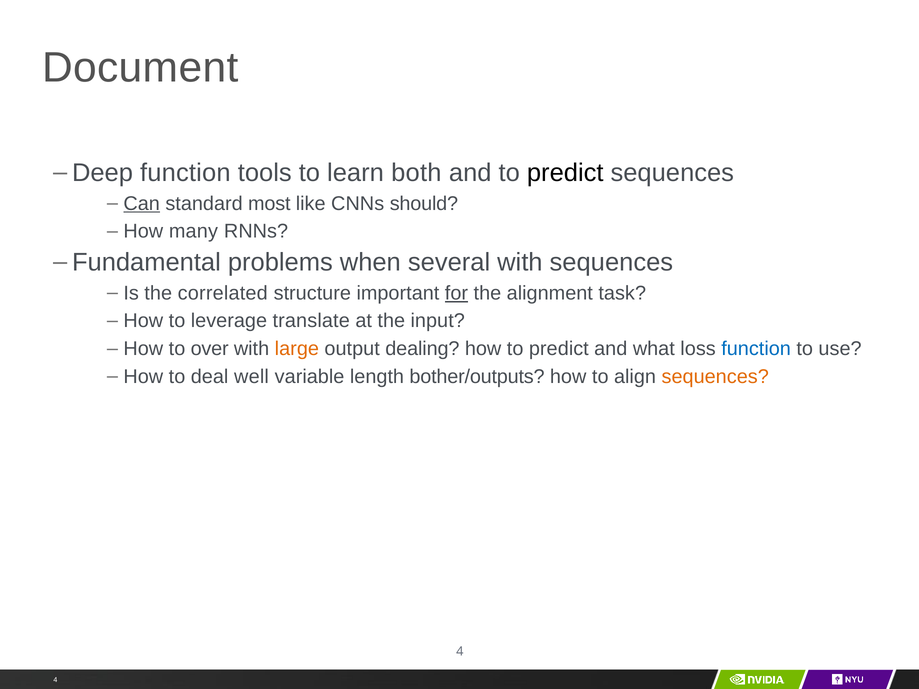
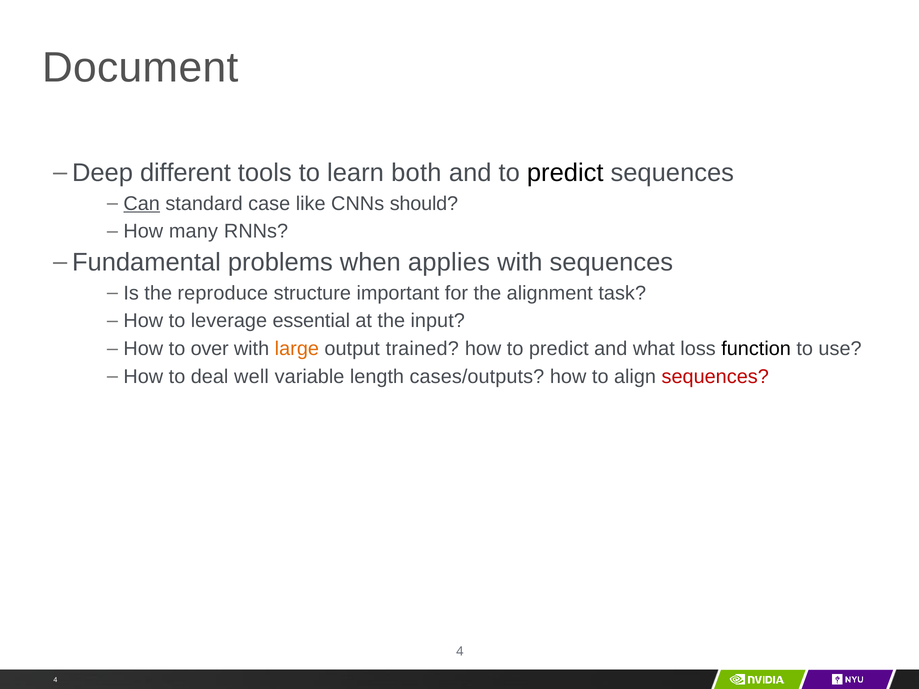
Deep function: function -> different (185, 173)
most: most -> case (269, 204)
several: several -> applies (449, 262)
correlated: correlated -> reproduce (223, 293)
for underline: present -> none (456, 293)
translate: translate -> essential (311, 321)
dealing: dealing -> trained (422, 349)
function colour: blue -> black (756, 349)
bother/outputs: bother/outputs -> cases/outputs (477, 377)
sequences colour: orange -> red (715, 377)
